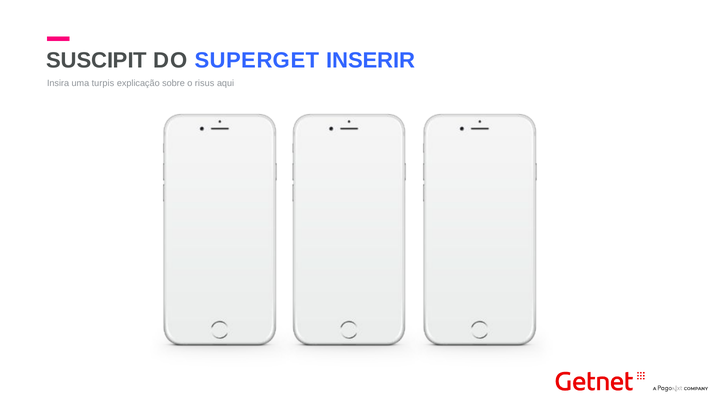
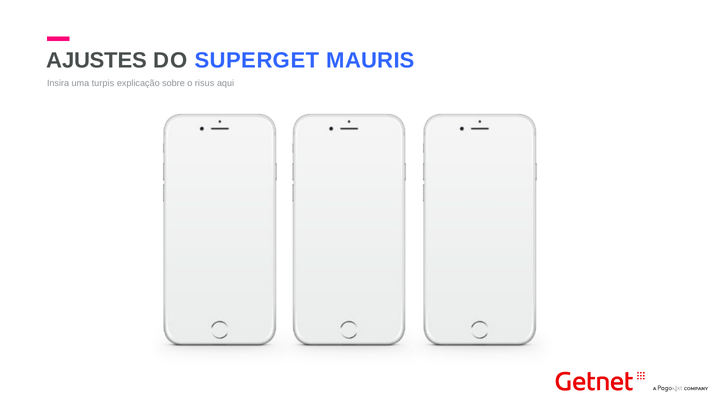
SUSCIPIT: SUSCIPIT -> AJUSTES (97, 60)
INSERIR: INSERIR -> MAURIS (371, 60)
